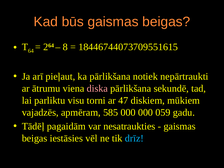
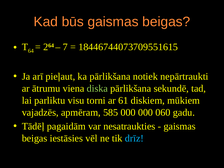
8: 8 -> 7 (65, 47)
diska colour: pink -> light green (97, 88)
47: 47 -> 61 (123, 100)
059: 059 -> 060 (163, 112)
